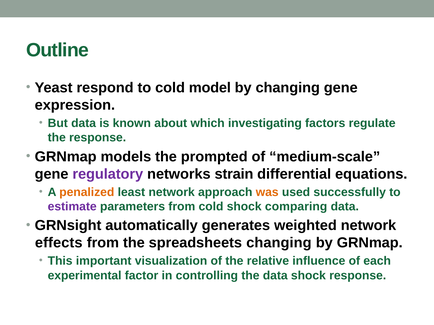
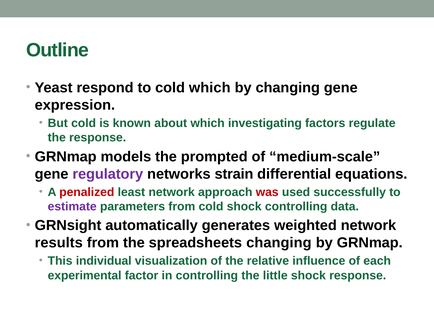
cold model: model -> which (210, 88)
But data: data -> cold (84, 123)
penalized colour: orange -> red (87, 192)
was colour: orange -> red (267, 192)
shock comparing: comparing -> controlling (296, 207)
effects: effects -> results (59, 243)
important: important -> individual (104, 261)
the data: data -> little (275, 276)
